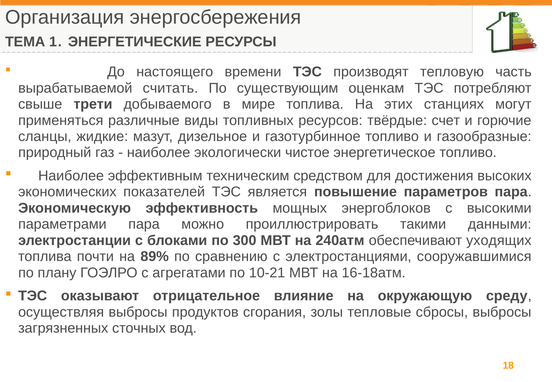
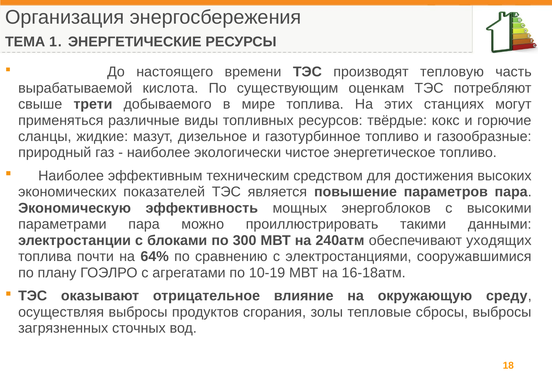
считать: считать -> кислота (170, 88)
счет: счет -> кокс (446, 120)
89%: 89% -> 64% (155, 257)
10-21: 10-21 -> 10-19 (267, 273)
